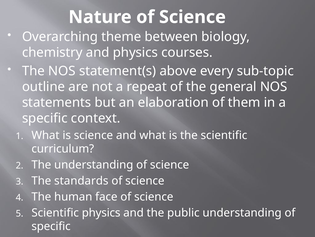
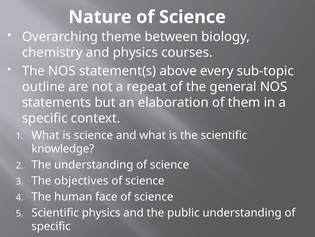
curriculum: curriculum -> knowledge (63, 148)
standards: standards -> objectives (81, 180)
